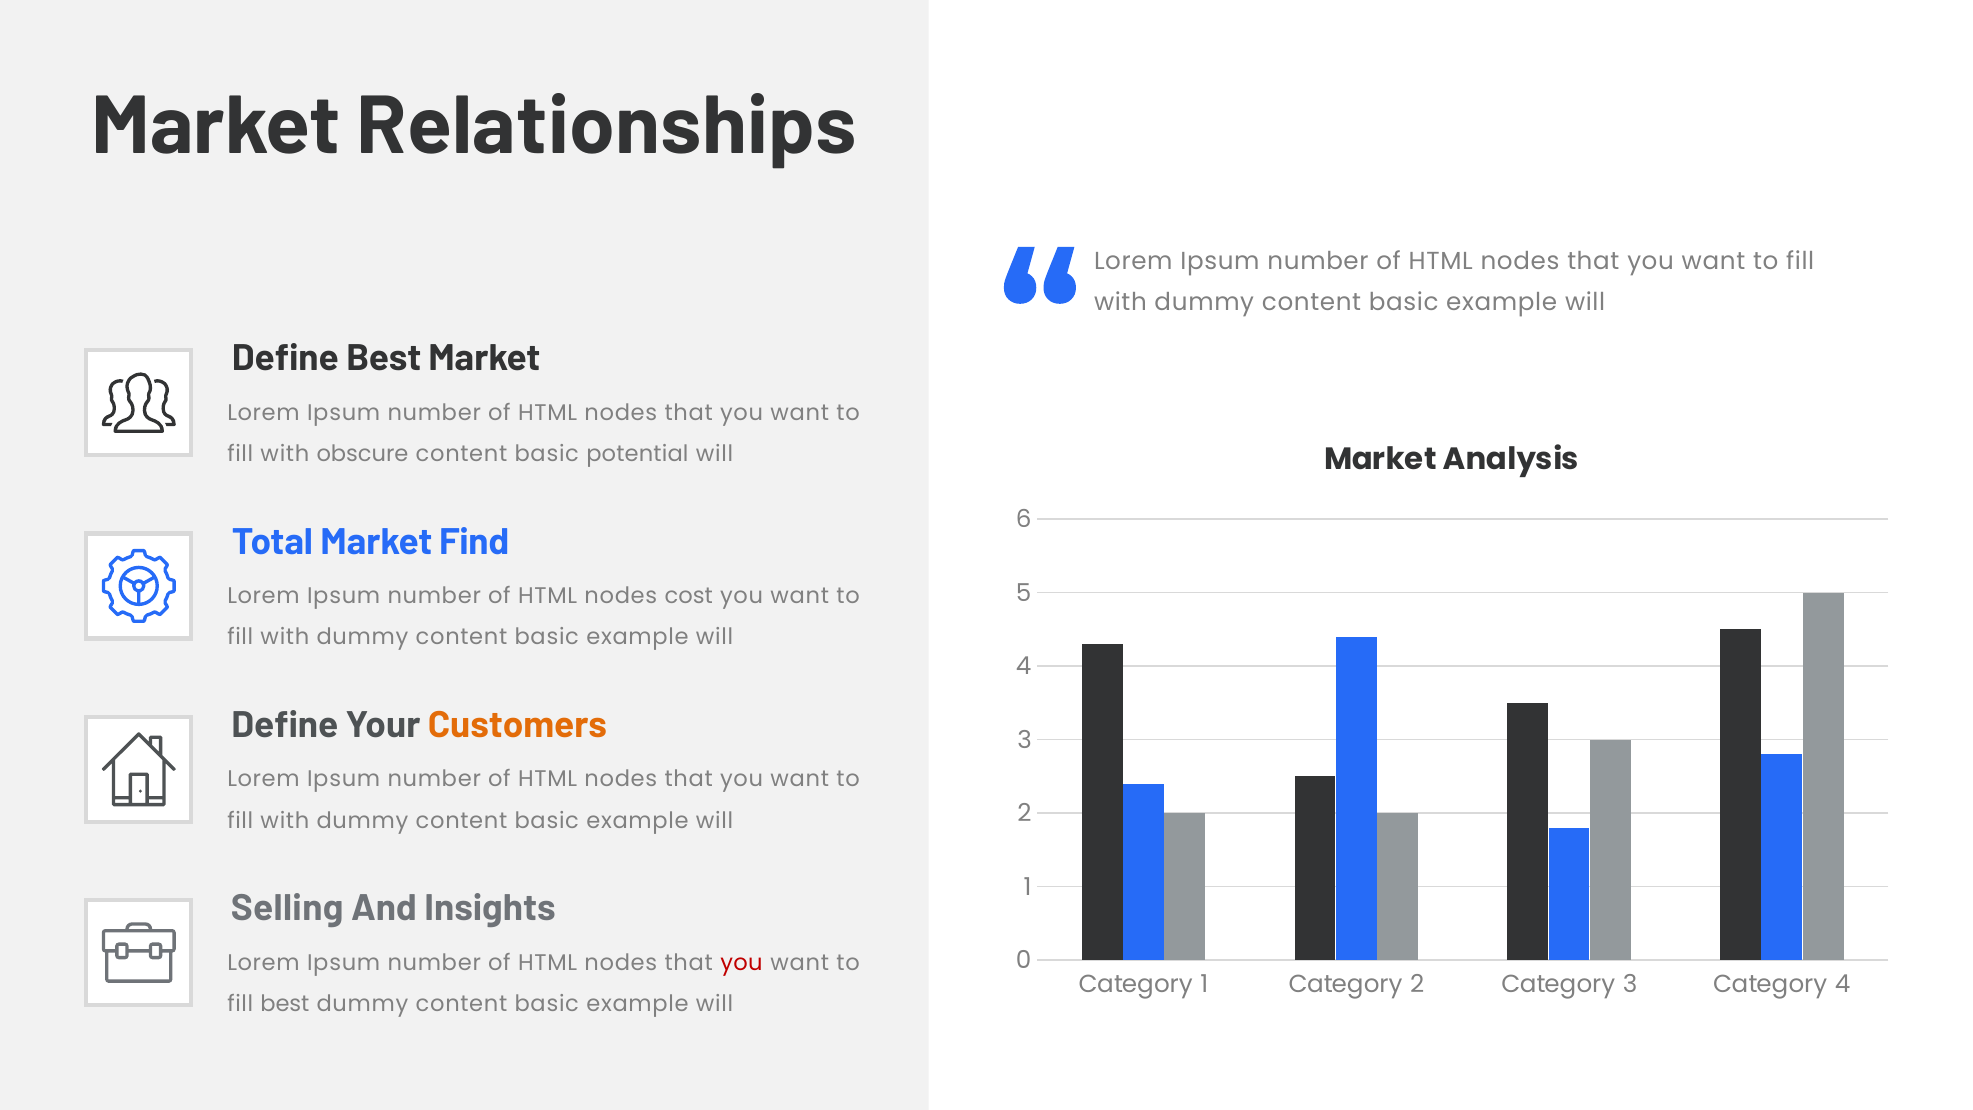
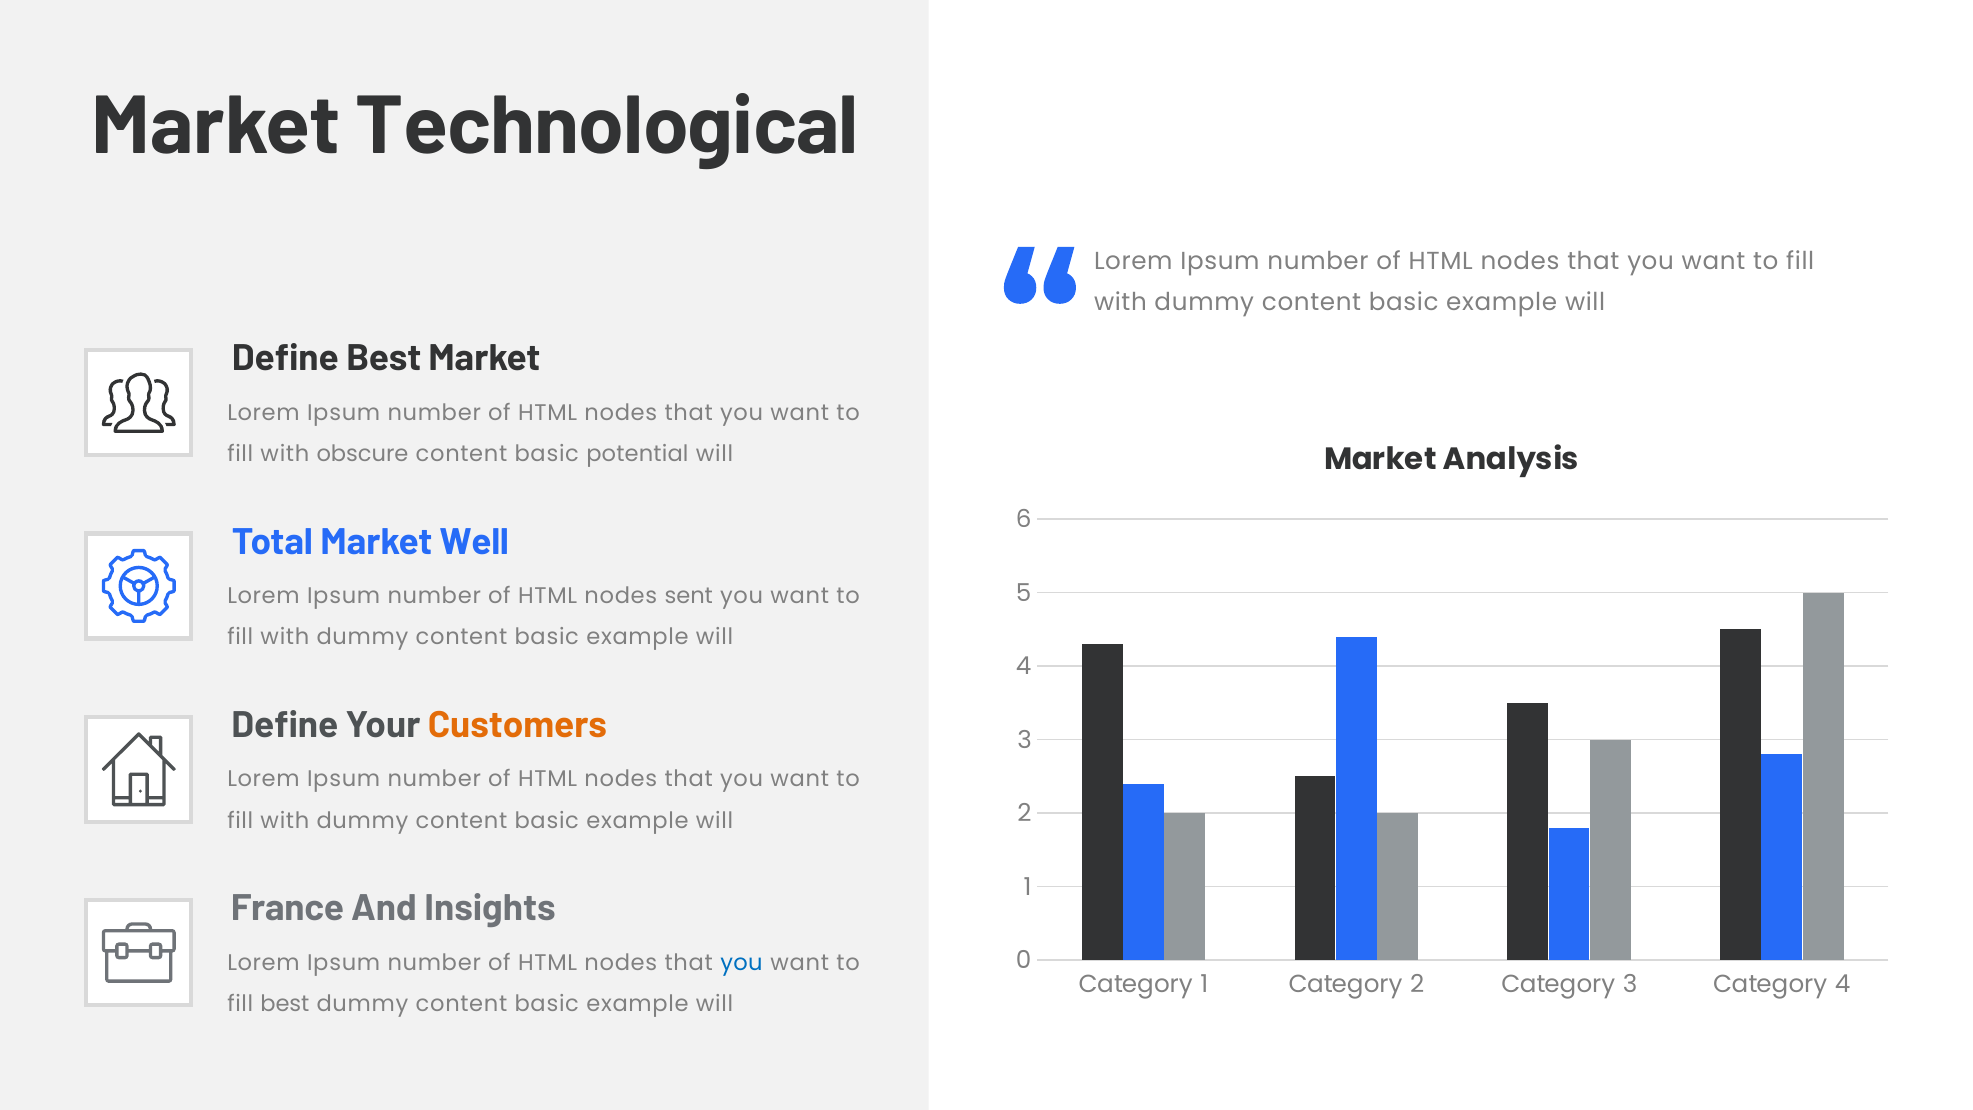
Relationships: Relationships -> Technological (607, 127)
Find: Find -> Well (474, 542)
cost: cost -> sent (689, 596)
Selling: Selling -> France (287, 908)
you colour: red -> blue (741, 963)
